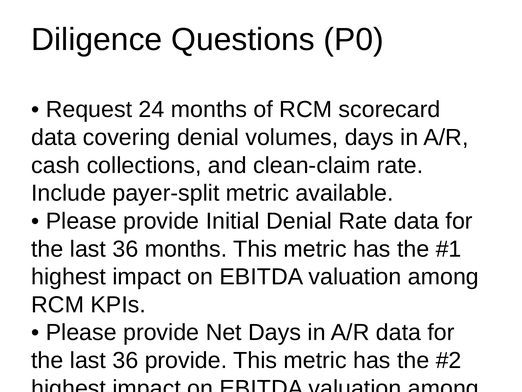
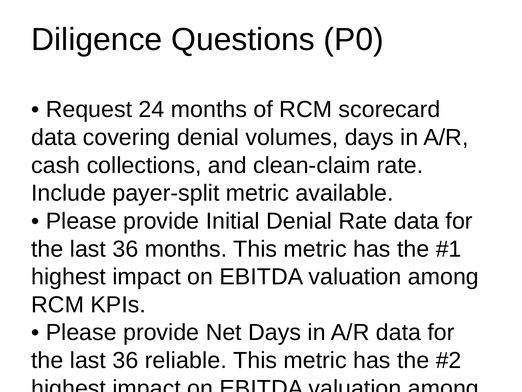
36 provide: provide -> reliable (186, 360)
